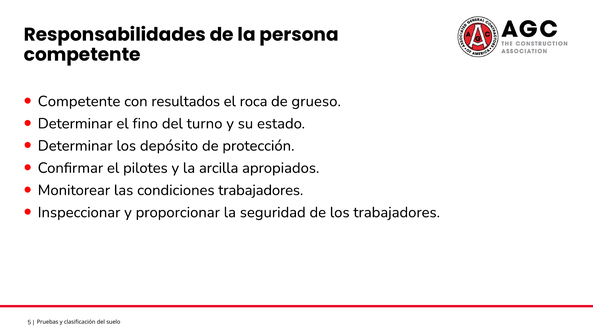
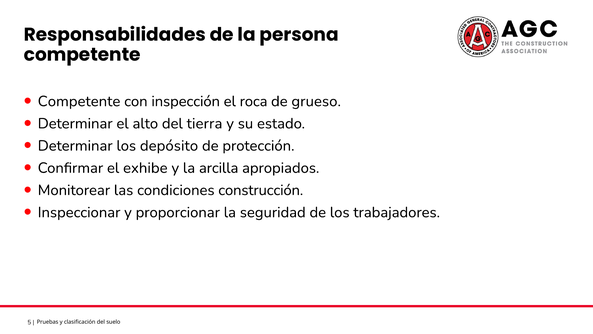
resultados: resultados -> inspección (186, 101)
fino: fino -> alto (145, 123)
turno: turno -> tierra (205, 123)
pilotes: pilotes -> exhibe (145, 168)
condiciones trabajadores: trabajadores -> construcción (261, 190)
